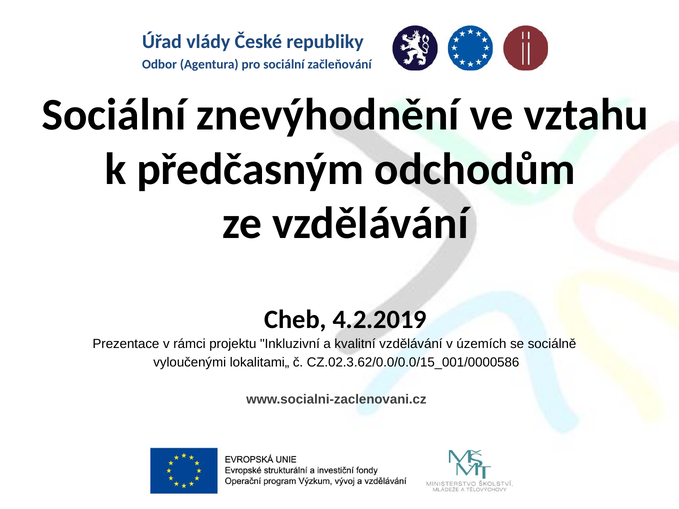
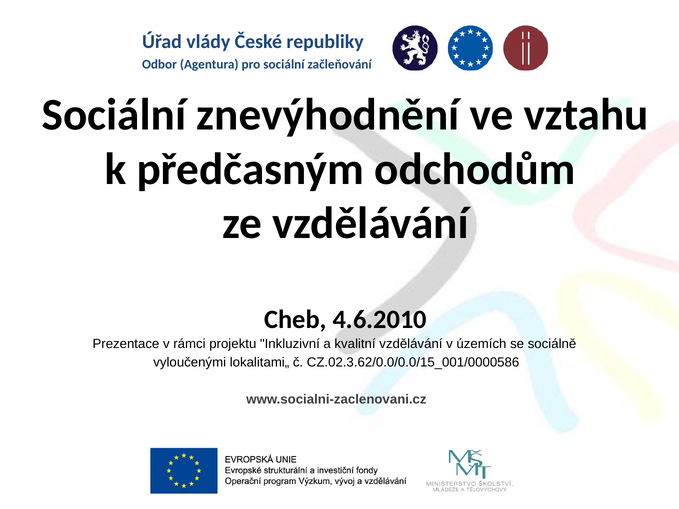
4.2.2019: 4.2.2019 -> 4.6.2010 (380, 320)
